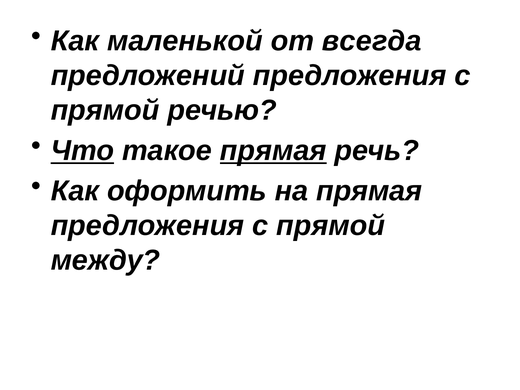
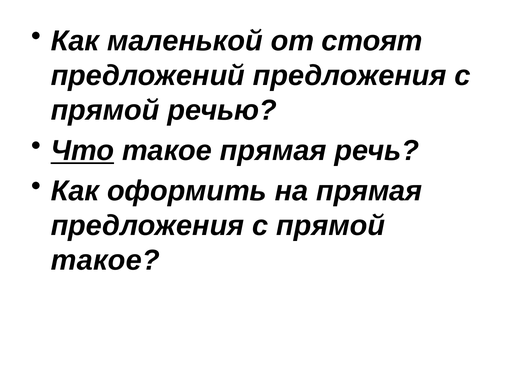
всегда: всегда -> стоят (372, 41)
прямая underline: present -> none (273, 151)
между: между -> такое (105, 260)
